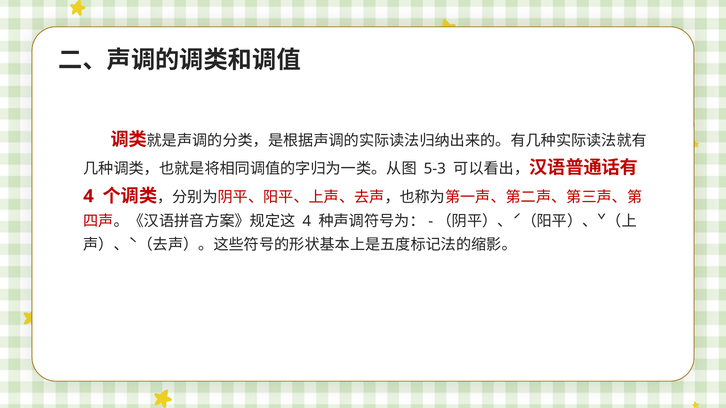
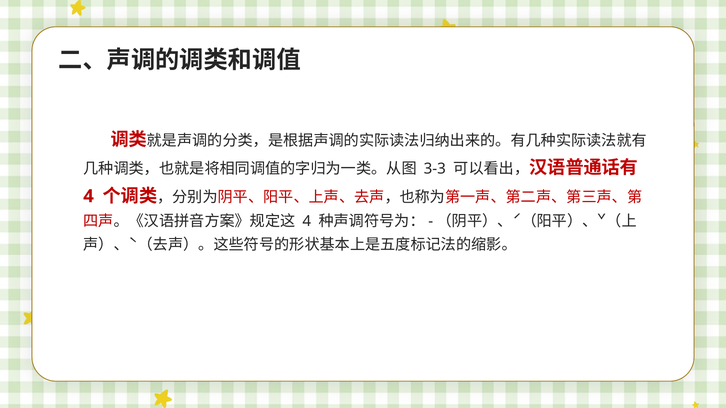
5-3: 5-3 -> 3-3 (435, 169)
